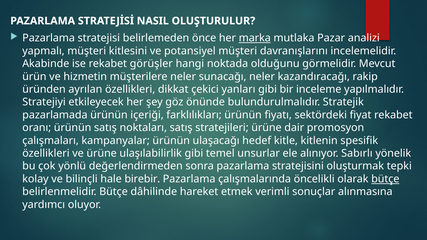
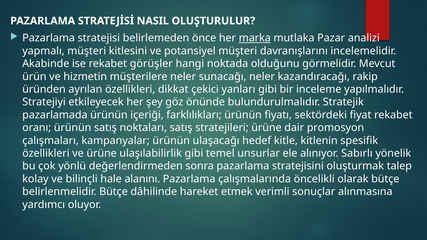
tepki: tepki -> talep (399, 166)
birebir: birebir -> alanını (142, 179)
bütçe underline: present -> none (385, 179)
